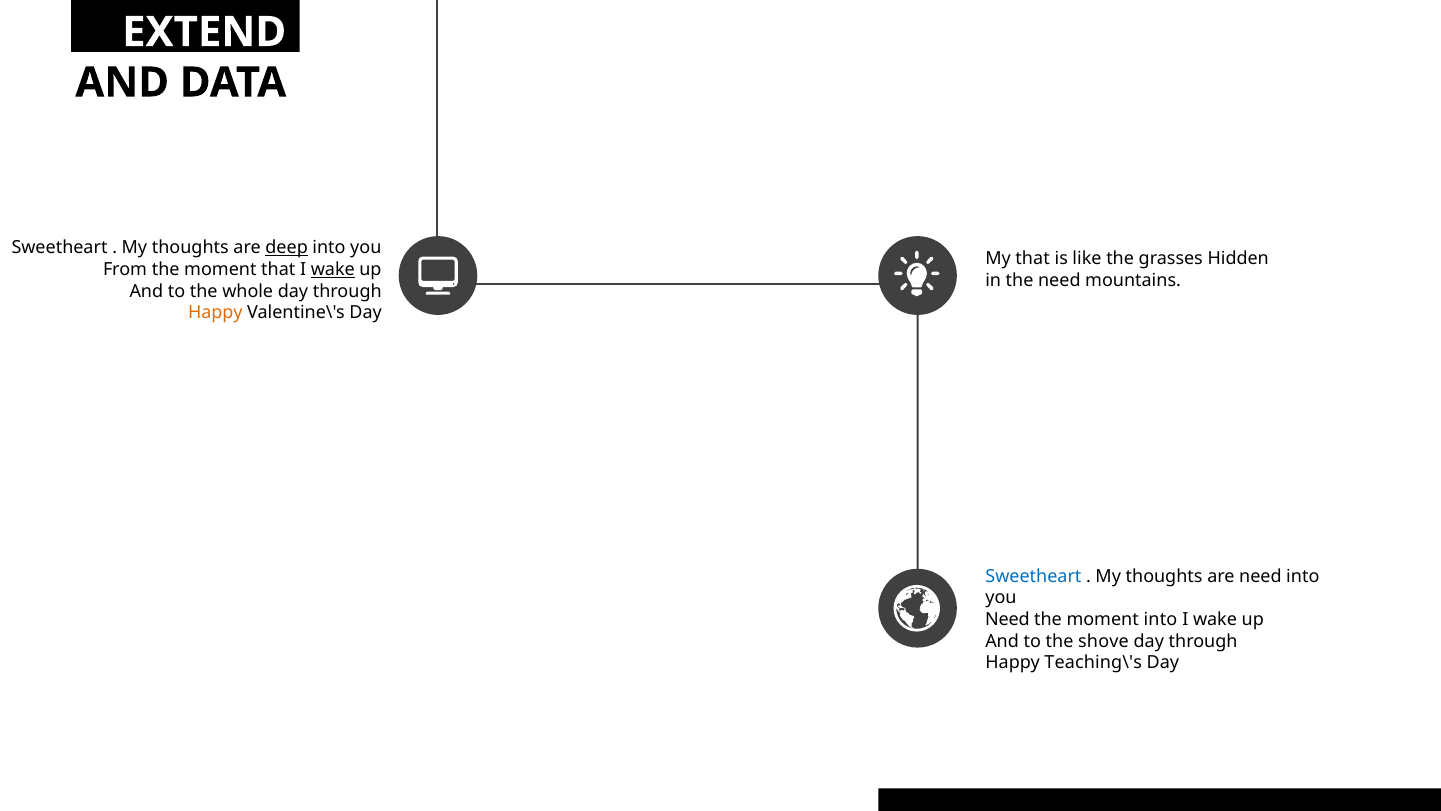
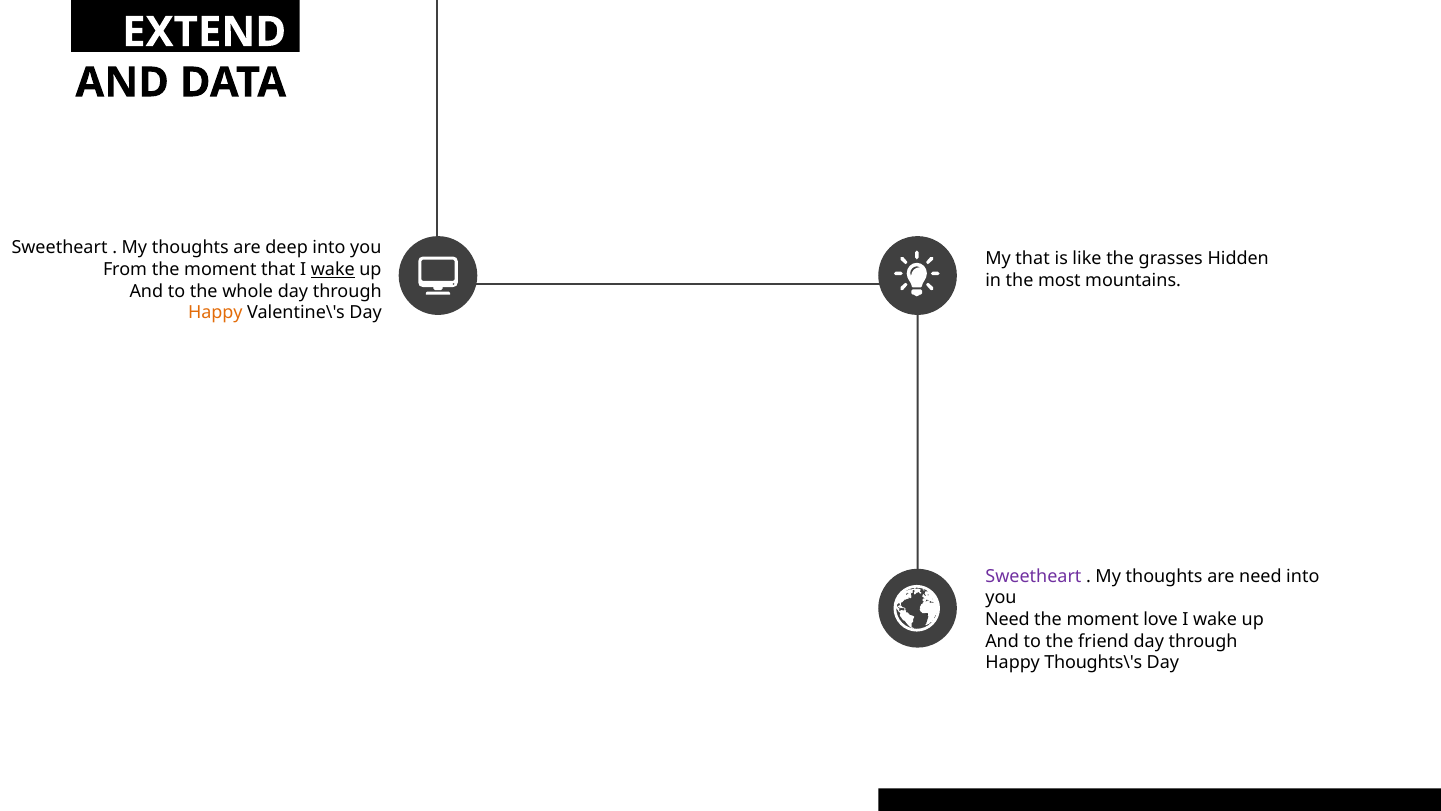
deep underline: present -> none (287, 248)
the need: need -> most (1059, 280)
Sweetheart colour: blue -> purple (1033, 576)
moment into: into -> love (1161, 619)
shove: shove -> friend (1104, 641)
Teaching\'s: Teaching\'s -> Thoughts\'s (1093, 663)
